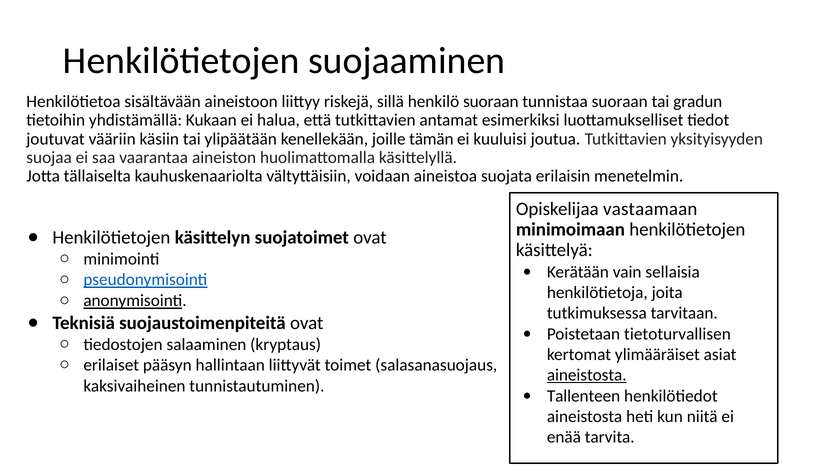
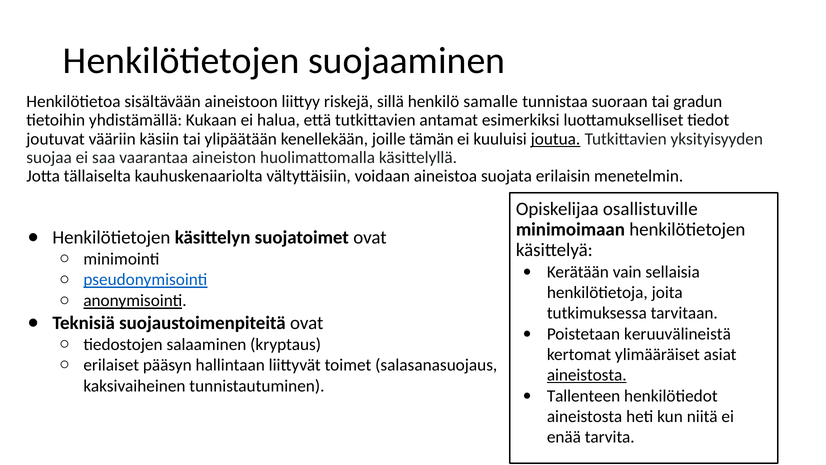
henkilö suoraan: suoraan -> samalle (491, 102)
joutua underline: none -> present (556, 139)
vastaamaan: vastaamaan -> osallistuville (650, 209)
tietoturvallisen: tietoturvallisen -> keruuvälineistä (677, 334)
